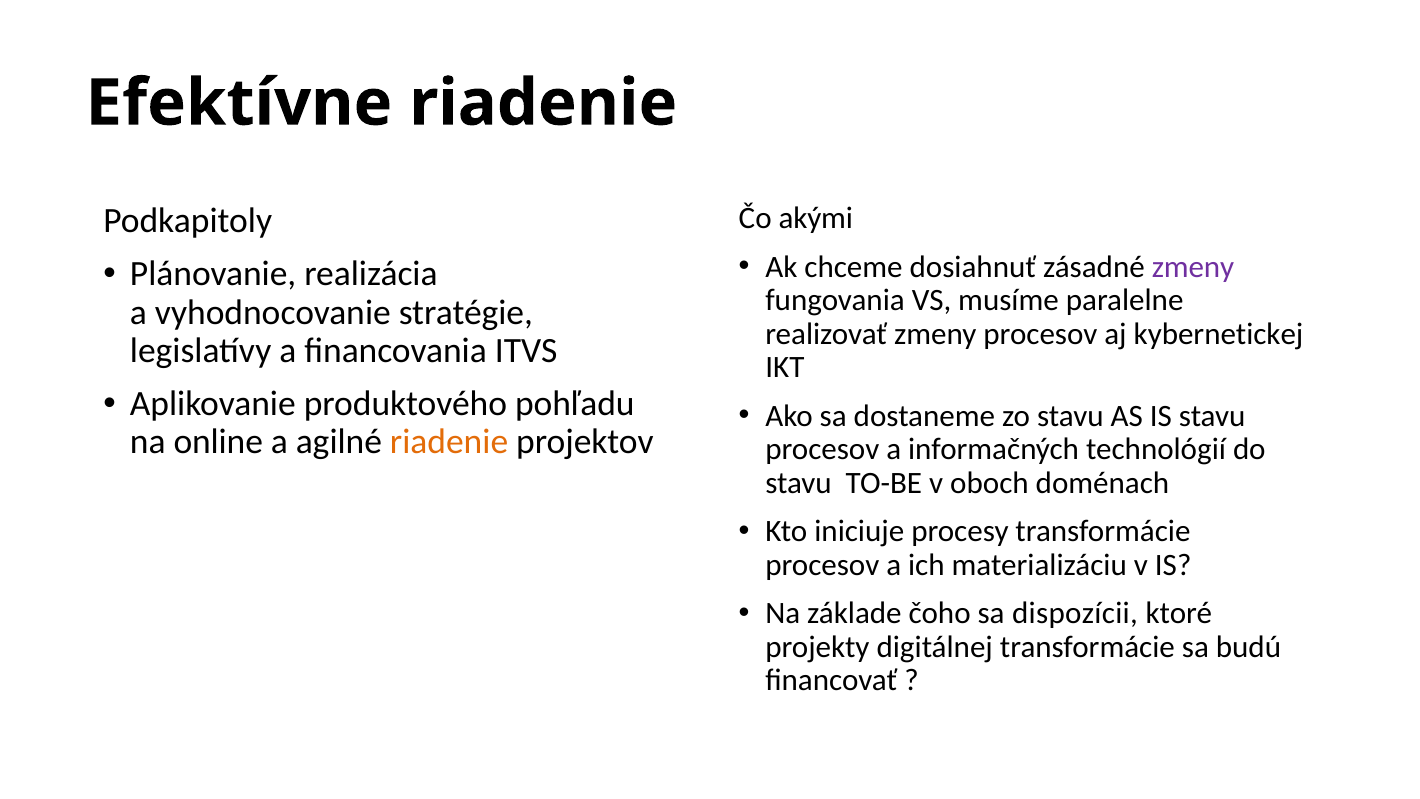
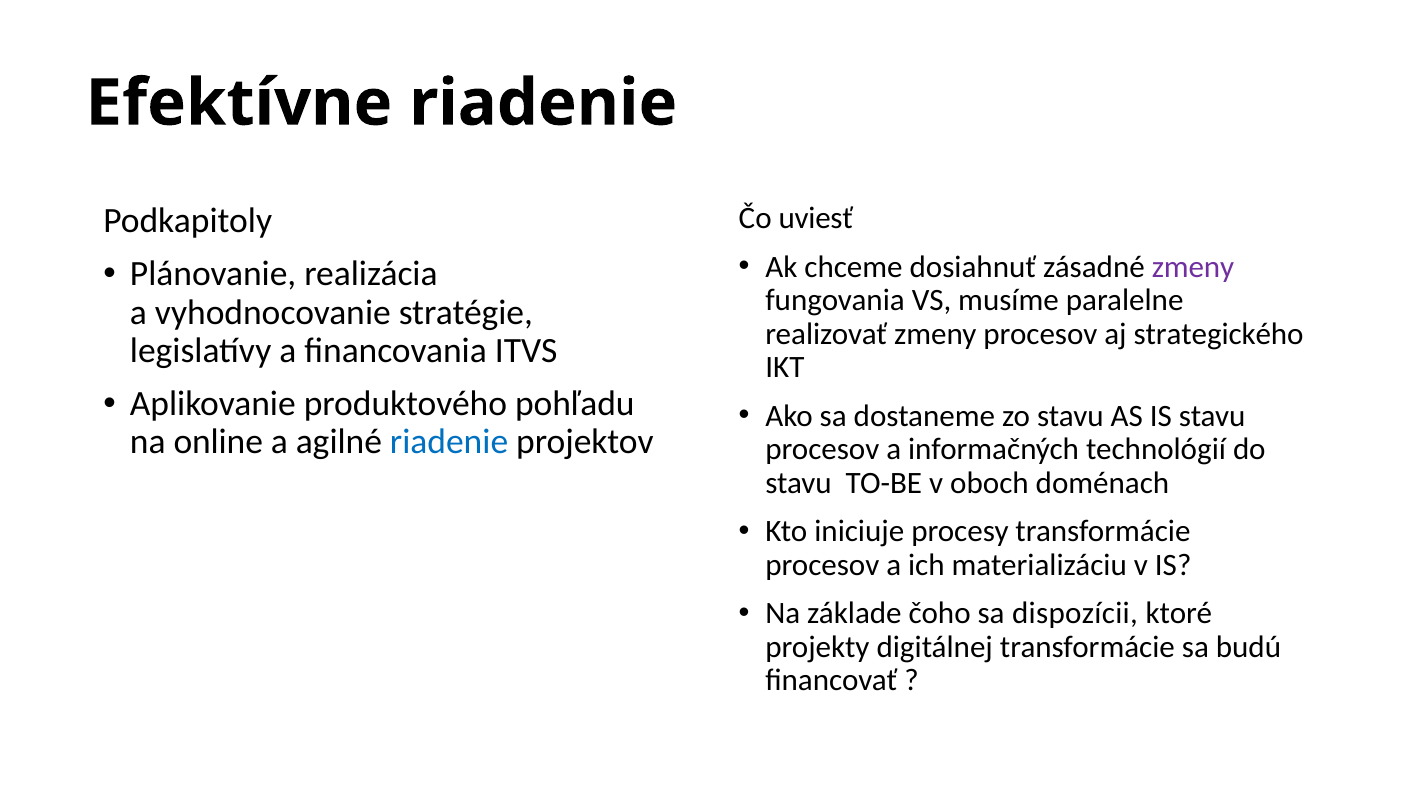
akými: akými -> uviesť (816, 218)
kybernetickej: kybernetickej -> strategického (1219, 334)
riadenie colour: orange -> blue (449, 442)
